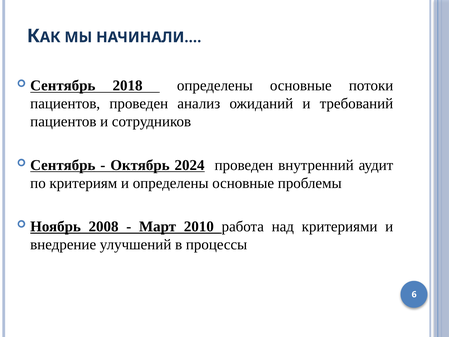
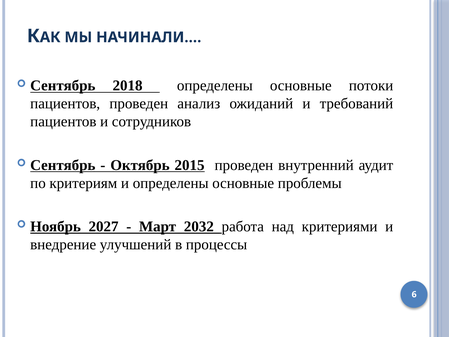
2024: 2024 -> 2015 (190, 165)
2008: 2008 -> 2027 (104, 226)
2010: 2010 -> 2032 (199, 226)
